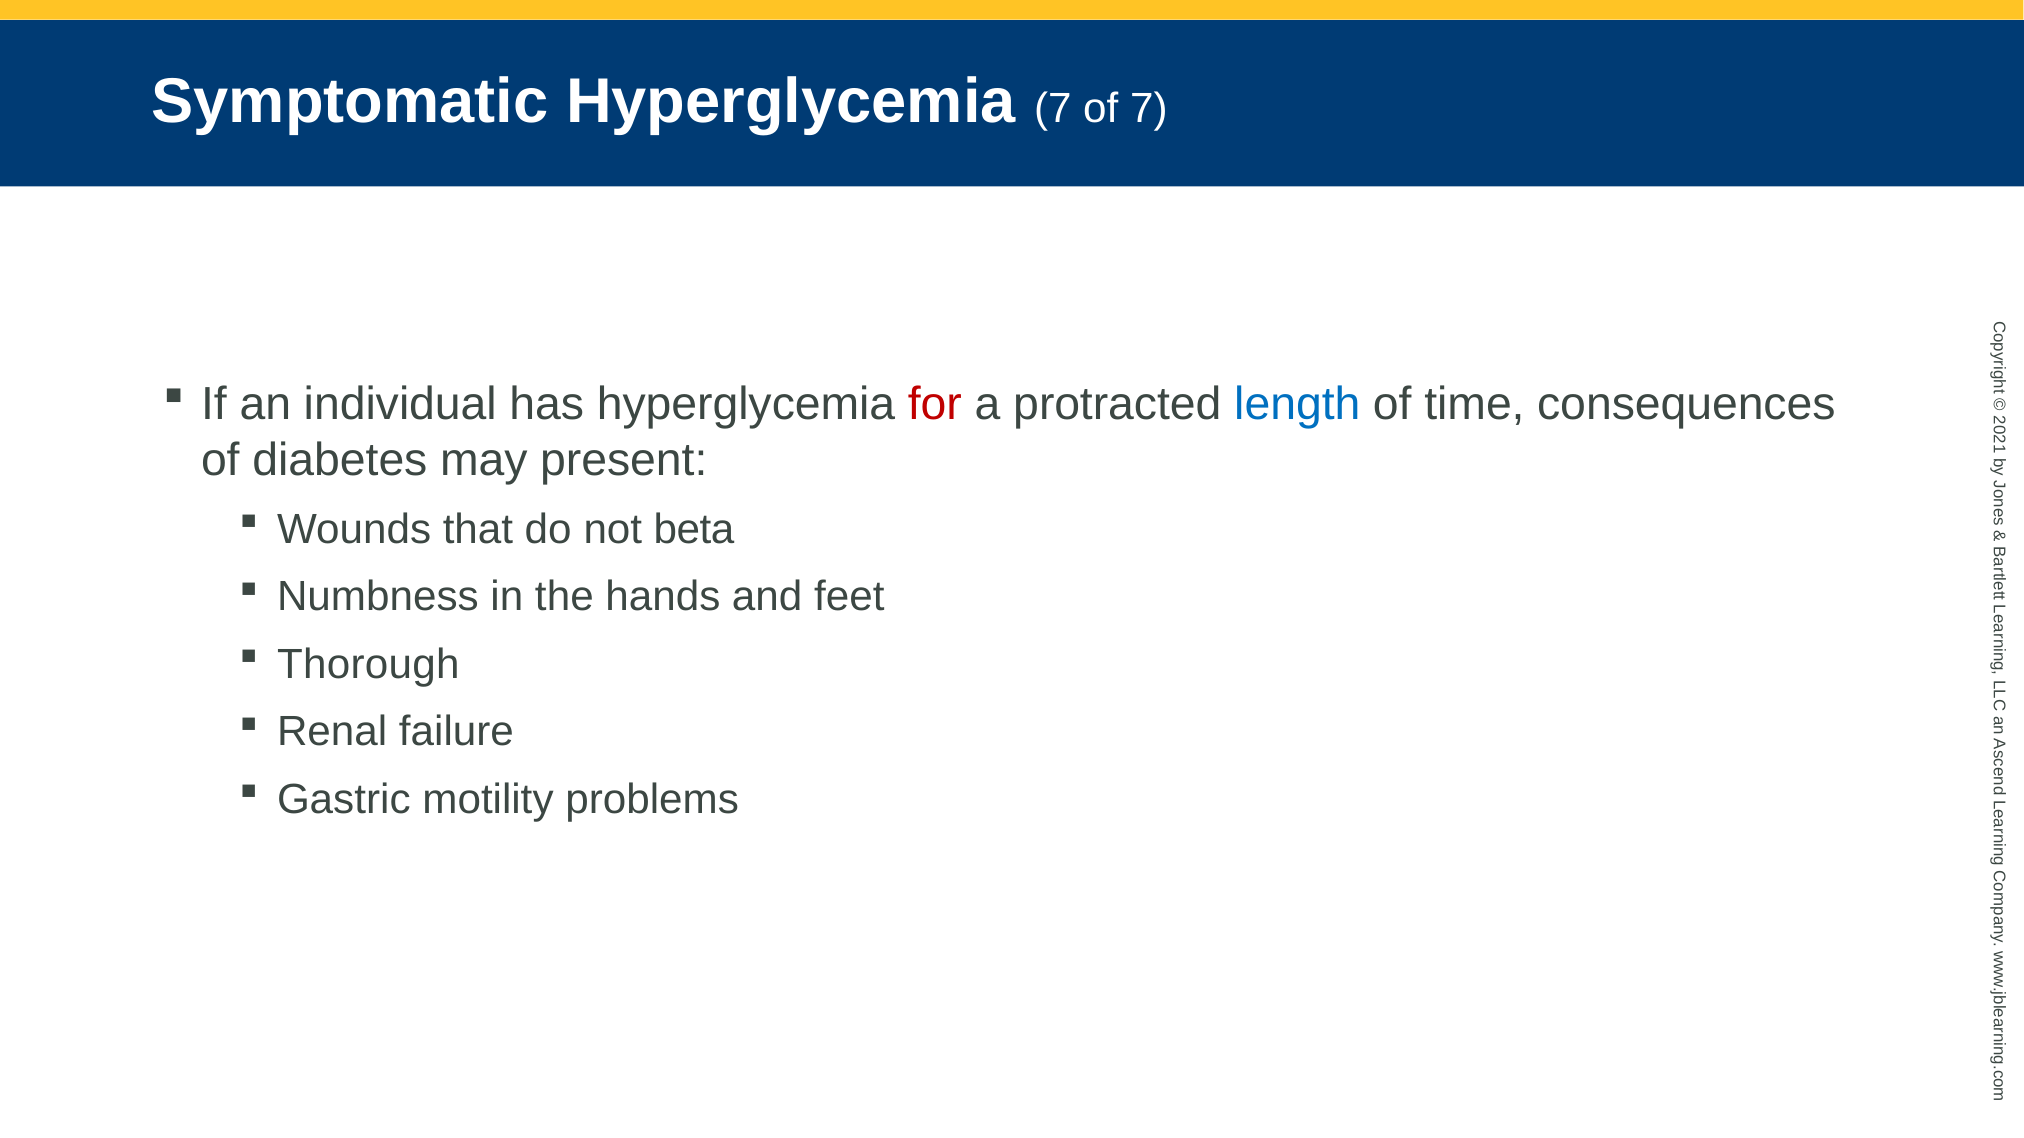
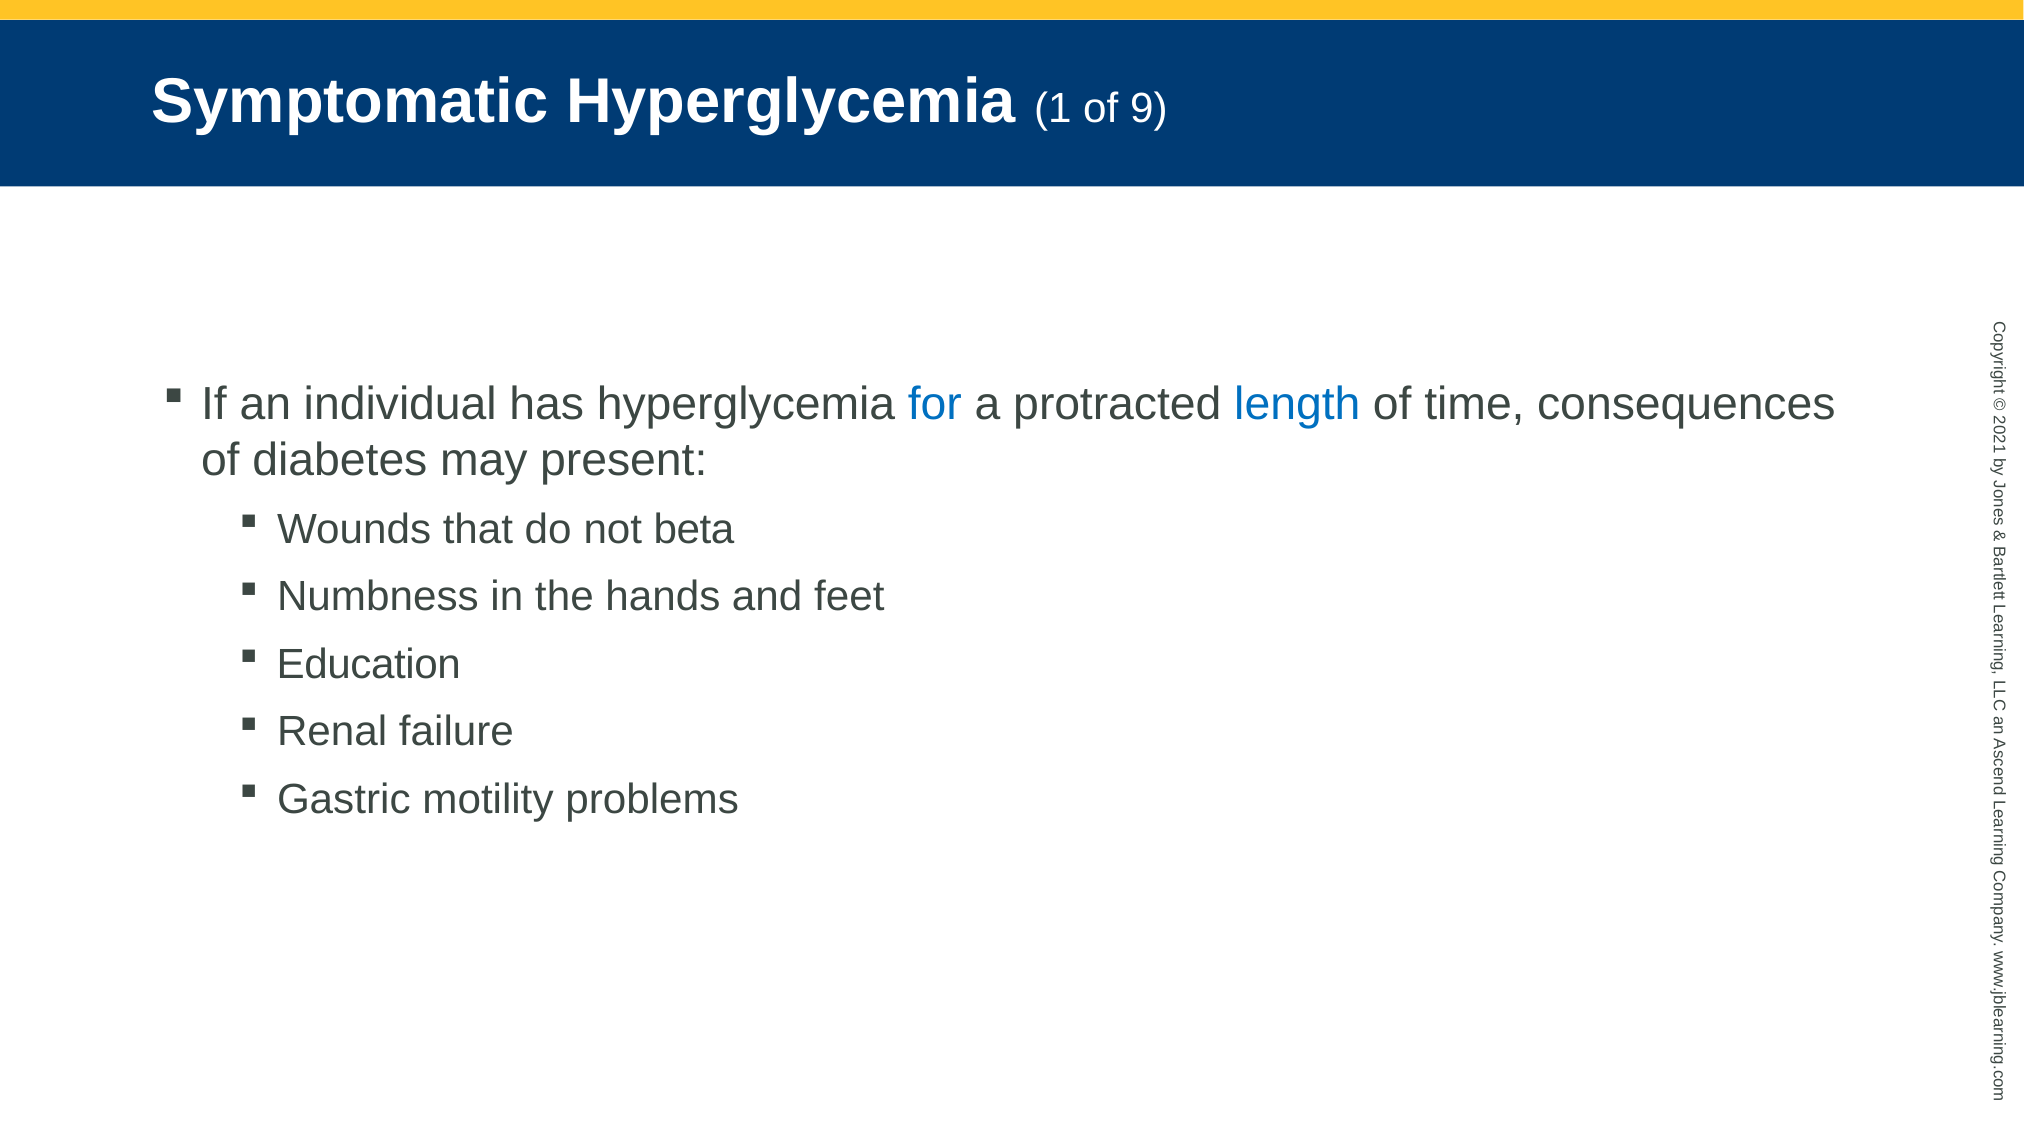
Hyperglycemia 7: 7 -> 1 (1053, 109)
of 7: 7 -> 9 (1149, 109)
for colour: red -> blue (935, 404)
Thorough: Thorough -> Education (369, 665)
